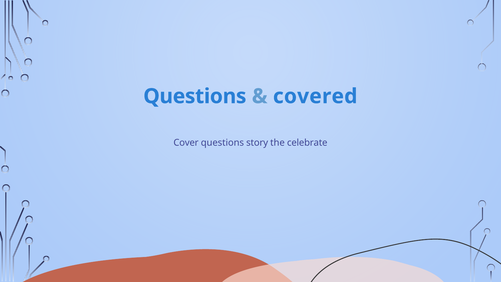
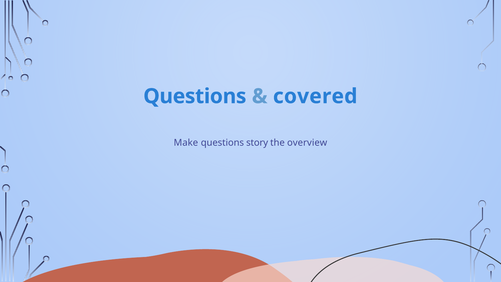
Cover: Cover -> Make (186, 143)
celebrate: celebrate -> overview (307, 143)
